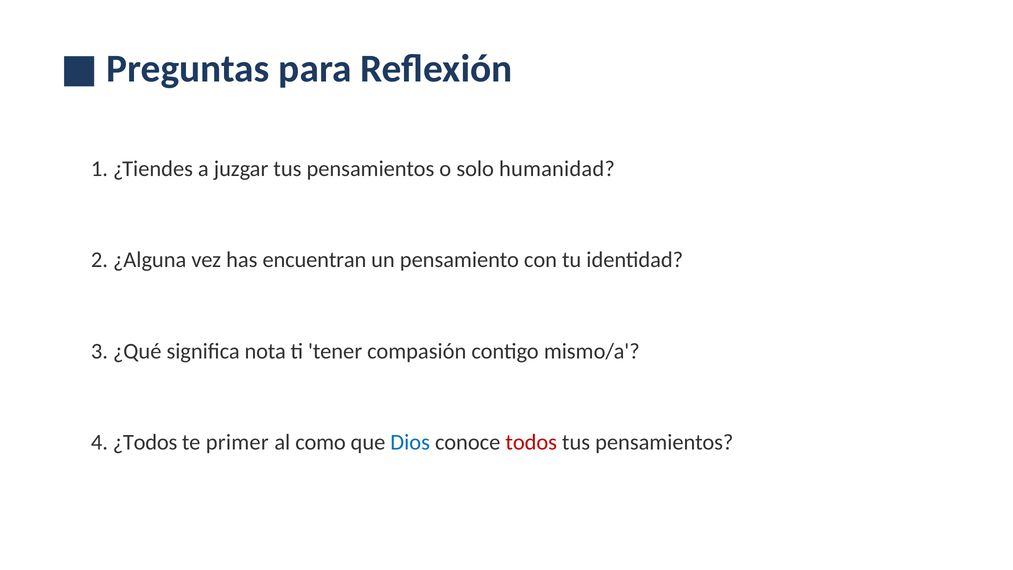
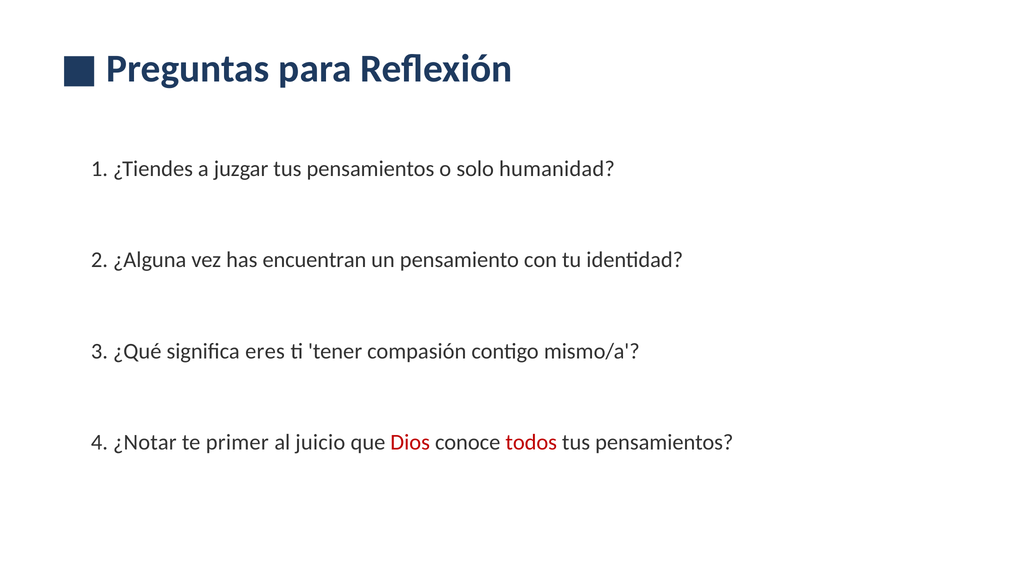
nota: nota -> eres (265, 351)
¿Todos: ¿Todos -> ¿Notar (145, 442)
como: como -> juicio (320, 442)
Dios colour: blue -> red (410, 442)
